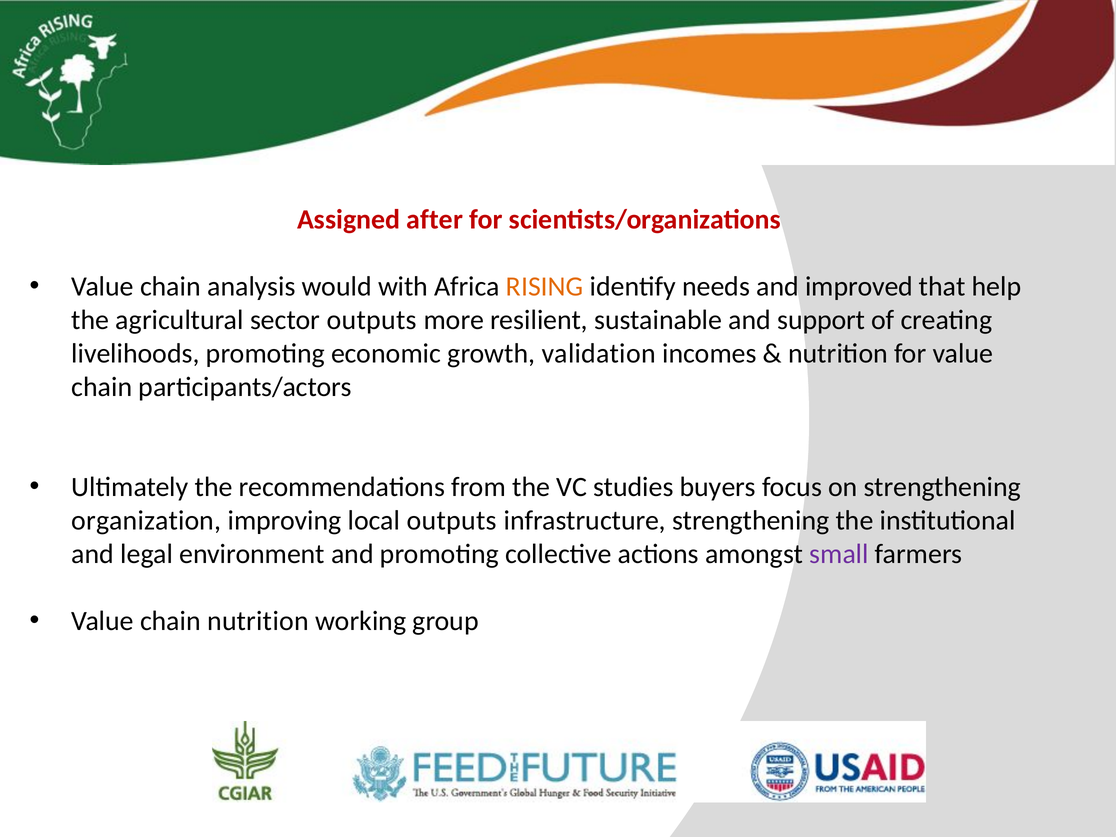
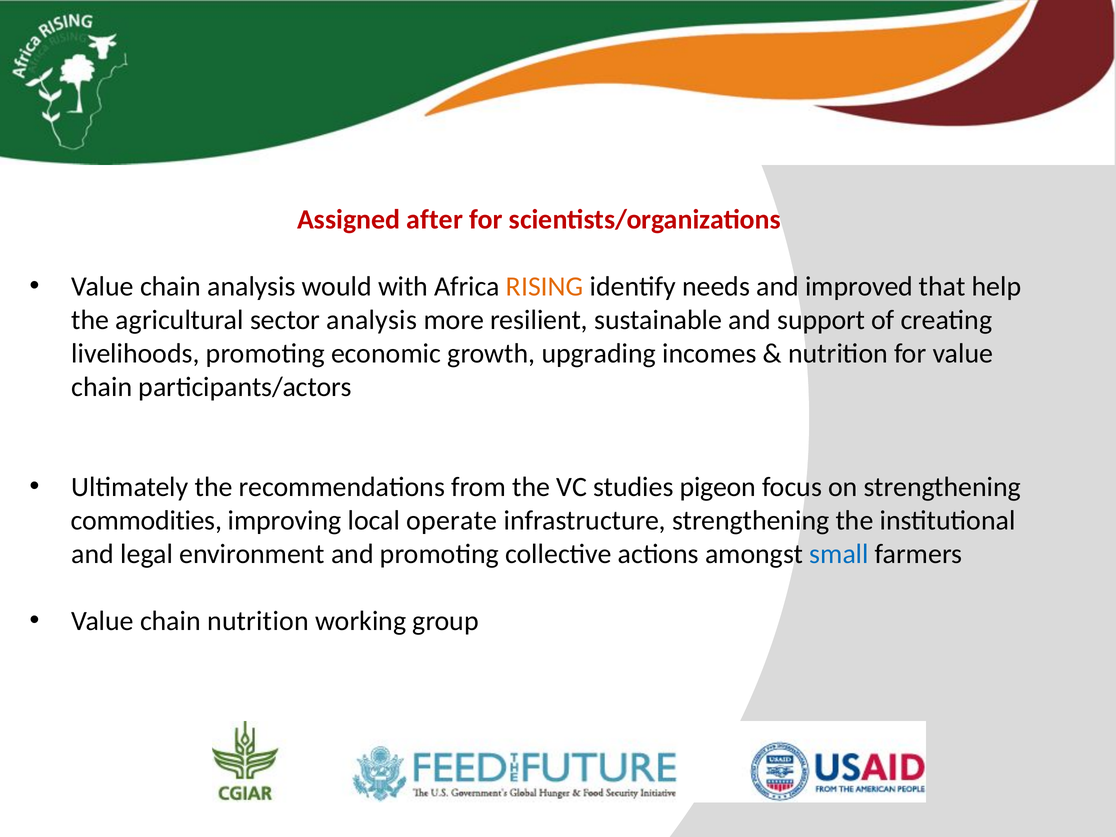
sector outputs: outputs -> analysis (372, 320)
validation: validation -> upgrading (599, 353)
buyers: buyers -> pigeon (718, 487)
organization: organization -> commodities (147, 521)
local outputs: outputs -> operate (452, 521)
small colour: purple -> blue (839, 554)
